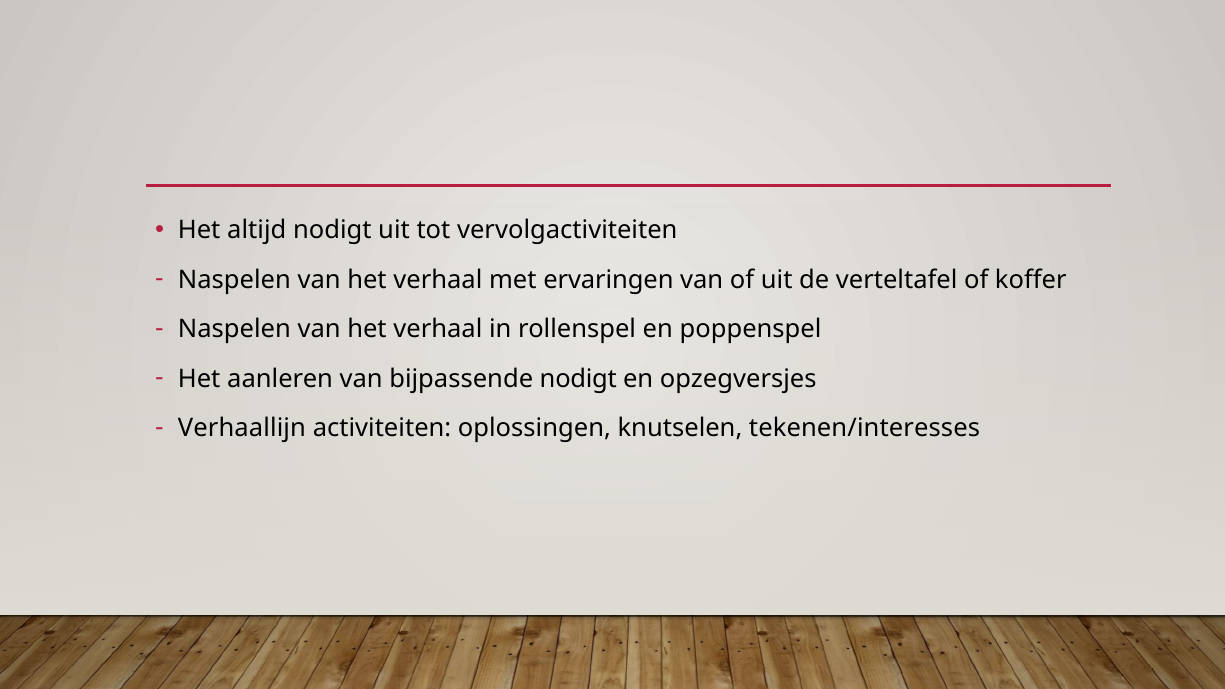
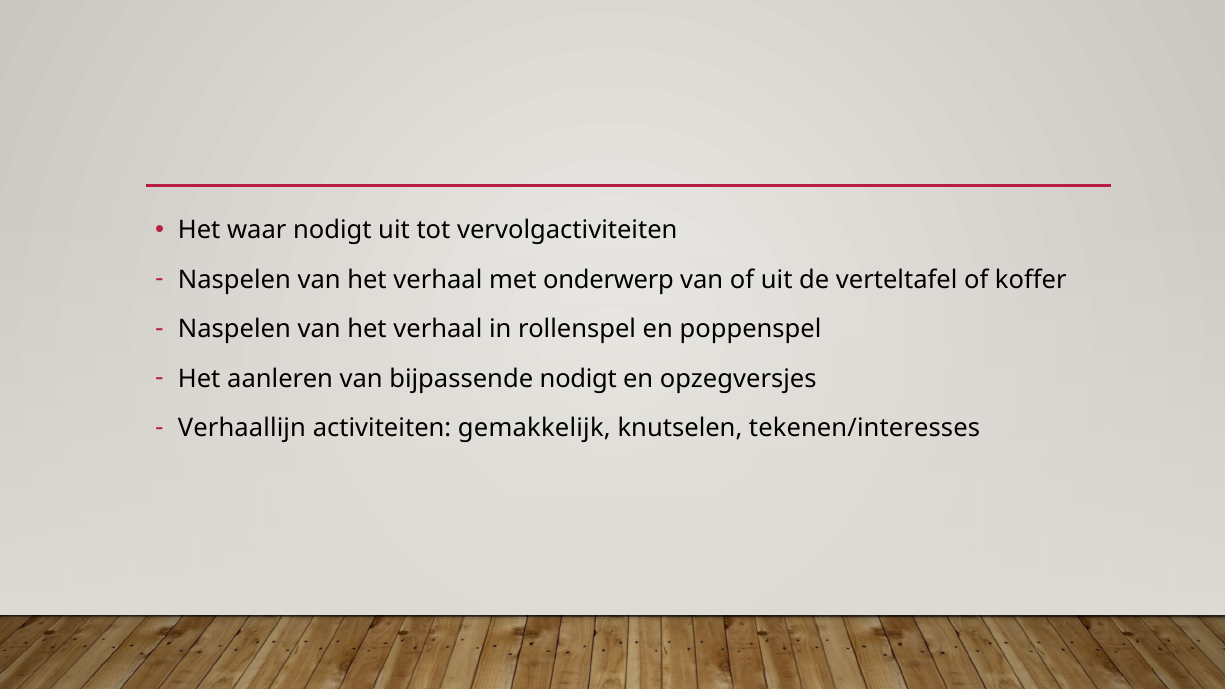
altijd: altijd -> waar (257, 230)
ervaringen: ervaringen -> onderwerp (609, 280)
oplossingen: oplossingen -> gemakkelijk (534, 428)
